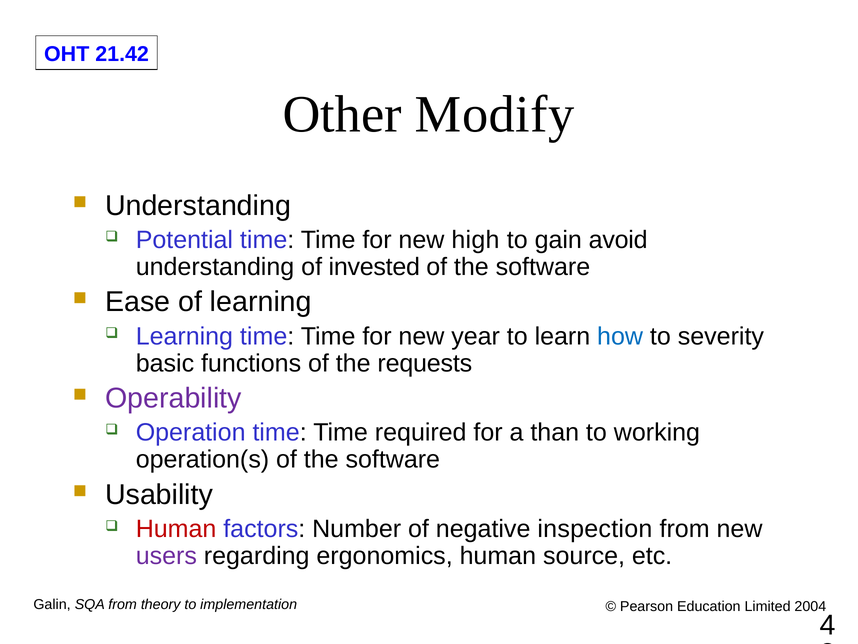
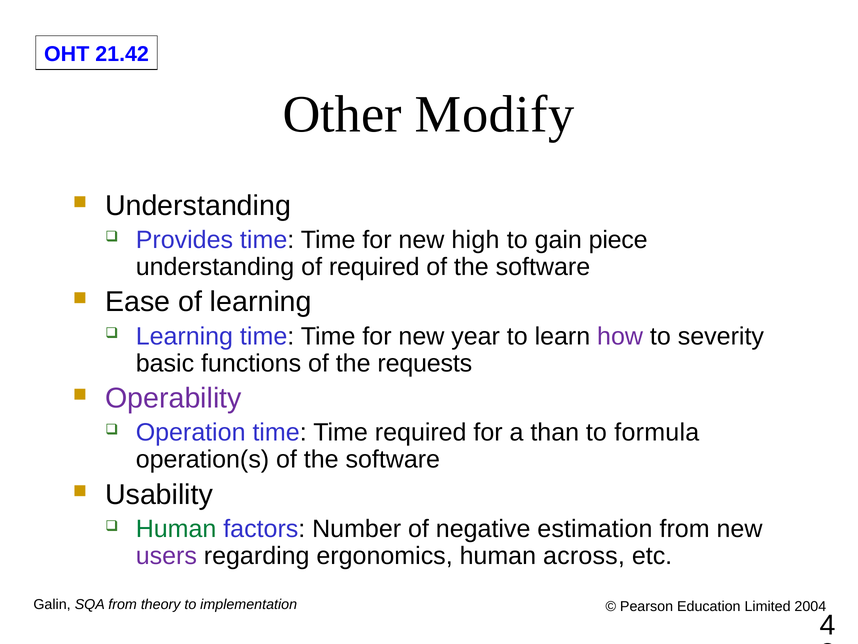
Potential: Potential -> Provides (184, 240)
avoid: avoid -> piece (618, 240)
of invested: invested -> required (374, 267)
how colour: blue -> purple (620, 336)
working: working -> formula (657, 432)
Human colour: red -> green (176, 529)
inspection: inspection -> estimation (595, 529)
source: source -> across (584, 556)
